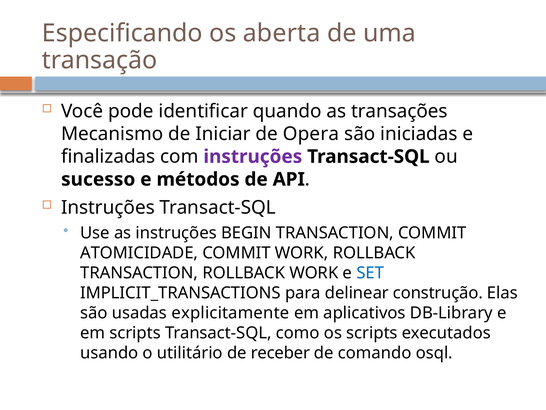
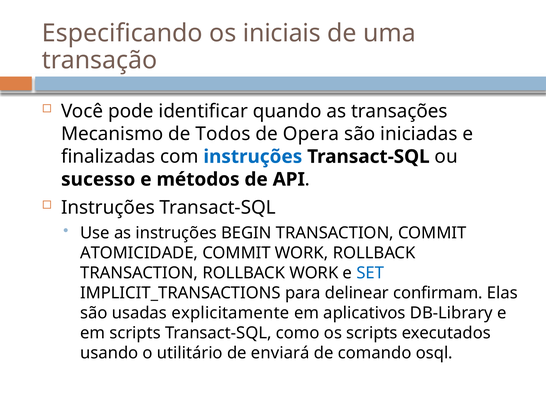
aberta: aberta -> iniciais (282, 33)
Iniciar: Iniciar -> Todos (223, 134)
instruções colour: purple -> blue (253, 156)
construção: construção -> confirmam (438, 293)
receber: receber -> enviará (280, 353)
